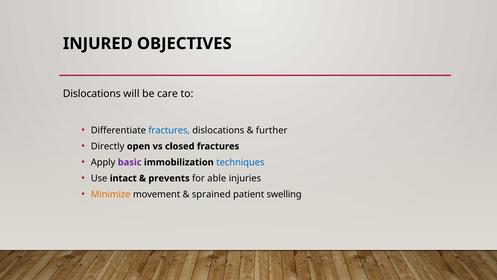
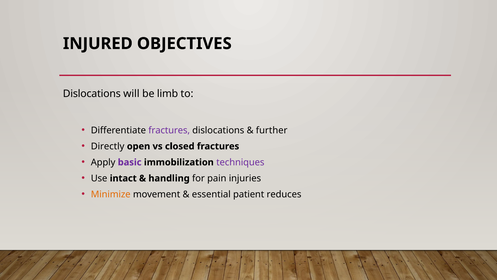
care: care -> limb (168, 93)
fractures colour: blue -> purple (169, 130)
techniques colour: blue -> purple (240, 162)
prevents: prevents -> handling (169, 178)
able: able -> pain (217, 178)
sprained: sprained -> essential (211, 194)
swelling: swelling -> reduces (284, 194)
